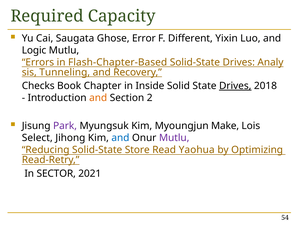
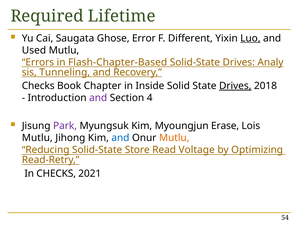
Capacity: Capacity -> Lifetime (122, 16)
Luo underline: none -> present (250, 38)
Logic: Logic -> Used (34, 50)
and colour: orange -> purple (98, 98)
2: 2 -> 4 (150, 98)
Make: Make -> Erase (225, 126)
Select: Select -> Mutlu (37, 138)
Mutlu colour: purple -> orange (174, 138)
Yaohua: Yaohua -> Voltage (197, 150)
In SECTOR: SECTOR -> CHECKS (56, 174)
